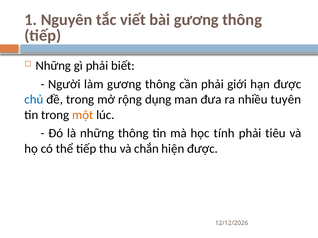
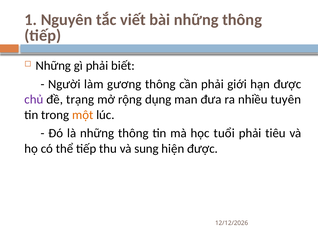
bài gương: gương -> những (196, 20)
chủ colour: blue -> purple (34, 100)
đề trong: trong -> trạng (80, 100)
tính: tính -> tuổi (224, 134)
chắn: chắn -> sung (147, 149)
